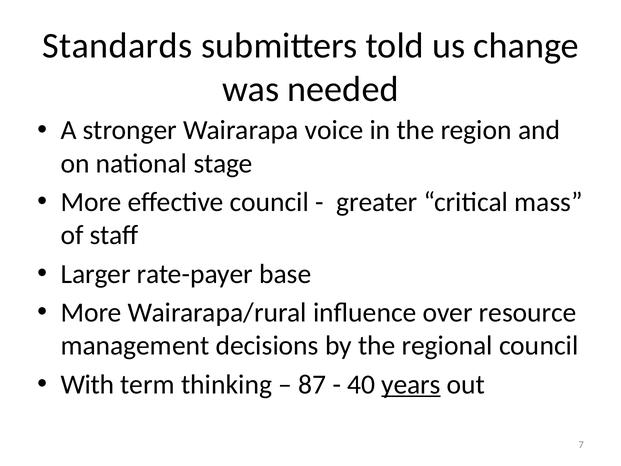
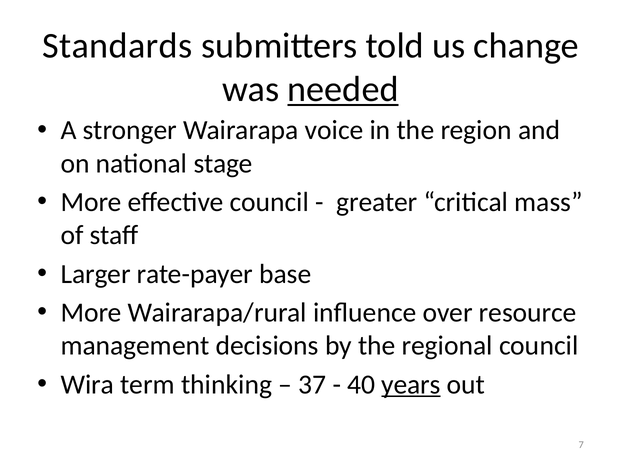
needed underline: none -> present (343, 89)
With: With -> Wira (87, 384)
87: 87 -> 37 (312, 384)
